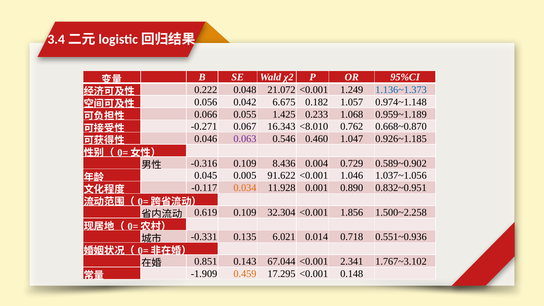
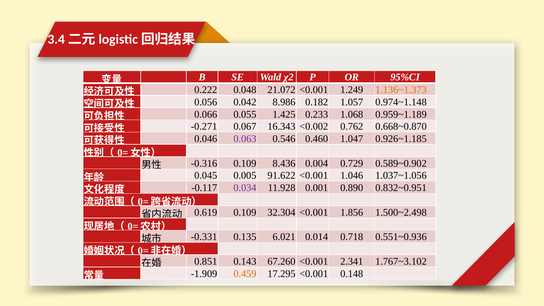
1.136~1.373 colour: blue -> orange (401, 90)
6.675: 6.675 -> 8.986 (284, 102)
<8.010: <8.010 -> <0.002 (314, 127)
0.034 colour: orange -> purple (245, 188)
1.500~2.258: 1.500~2.258 -> 1.500~2.498 (401, 212)
67.044: 67.044 -> 67.260 (281, 261)
